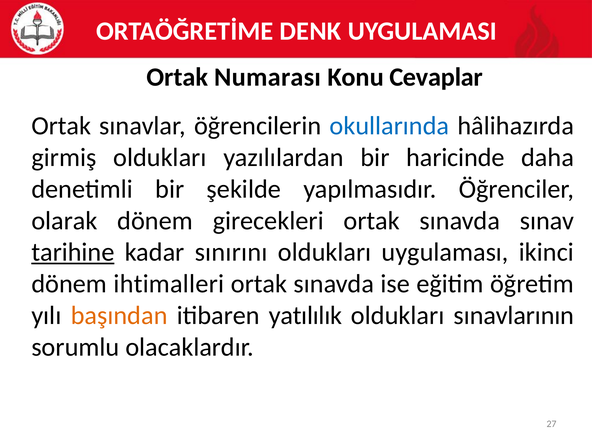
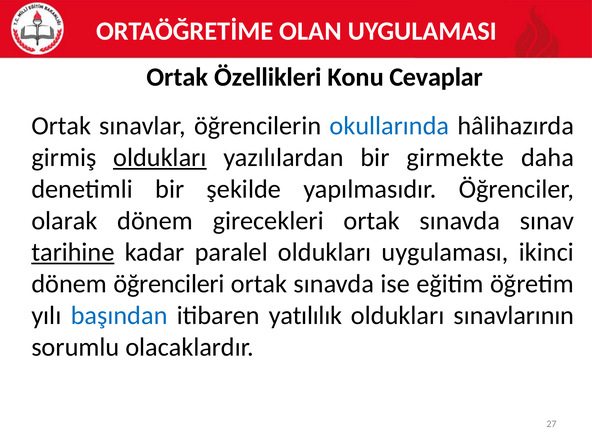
DENK: DENK -> OLAN (310, 31)
Numarası: Numarası -> Özellikleri (268, 77)
oldukları underline: none -> present (160, 158)
haricinde: haricinde -> girmekte (455, 158)
sınırını: sınırını -> paralel (231, 252)
ihtimalleri: ihtimalleri -> öğrencileri (169, 284)
başından colour: orange -> blue (119, 315)
